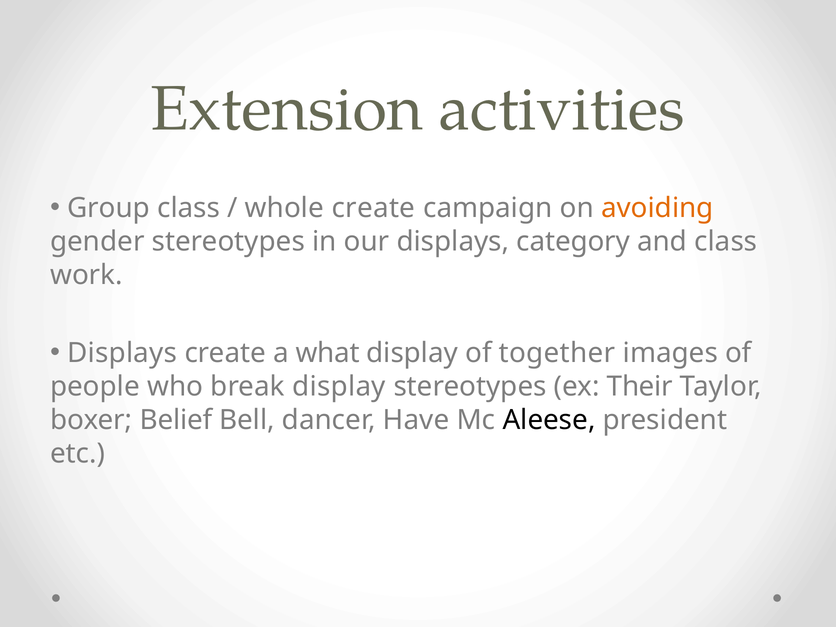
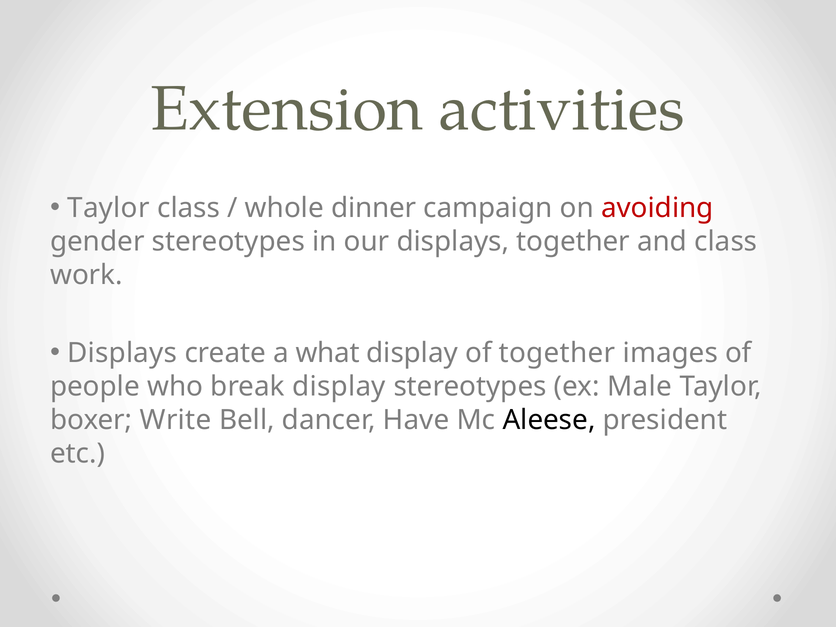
Group: Group -> Taylor (108, 208)
whole create: create -> dinner (374, 208)
avoiding colour: orange -> red (657, 208)
displays category: category -> together (573, 242)
Their: Their -> Male (640, 386)
Belief: Belief -> Write (176, 420)
